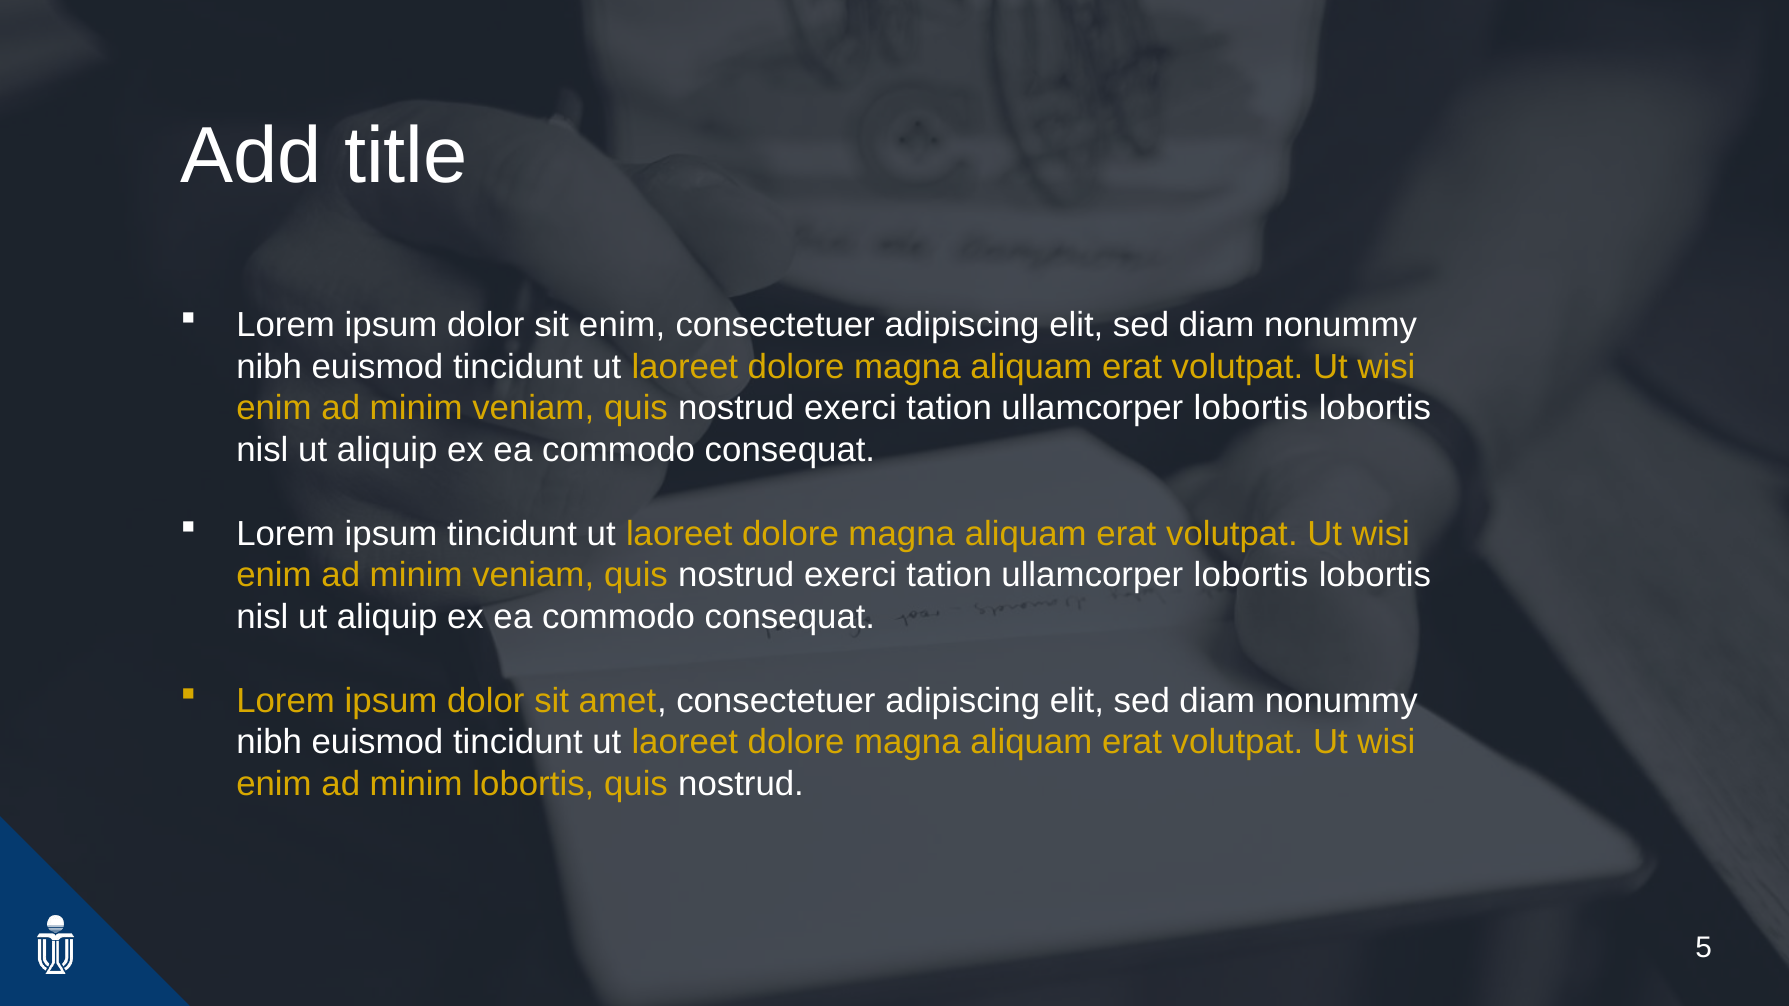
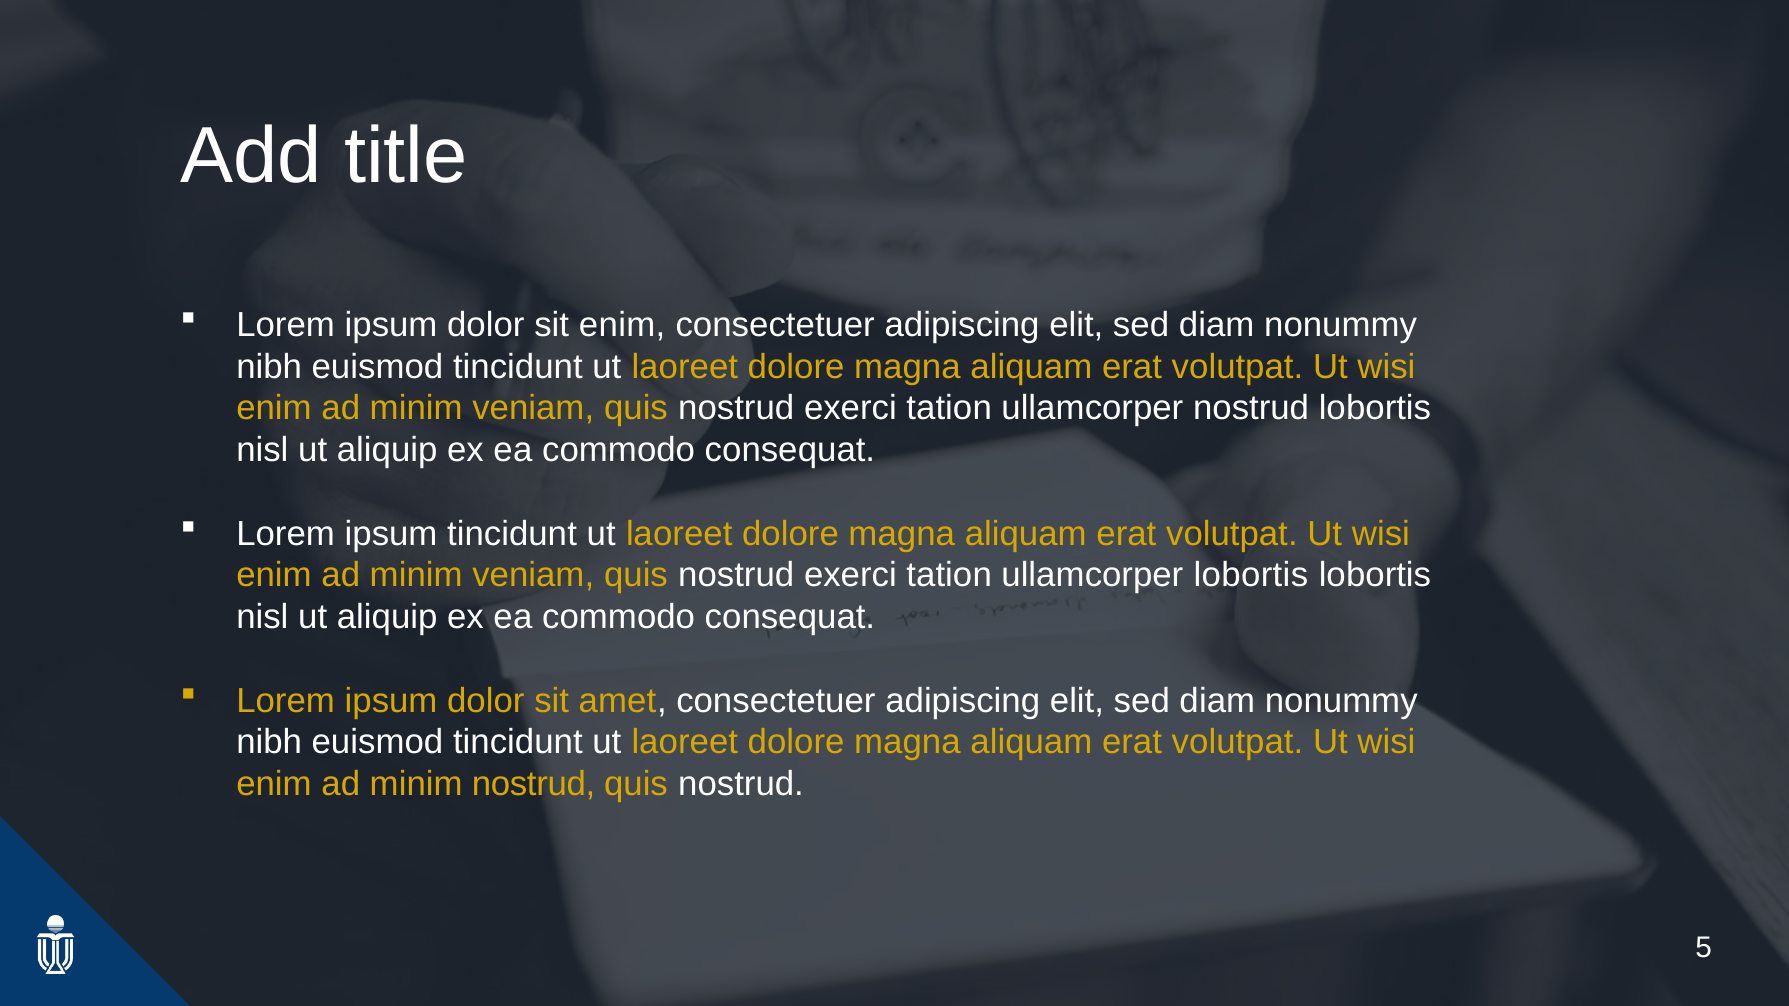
lobortis: lobortis -> nostrud (1251, 409)
minim lobortis: lobortis -> nostrud (534, 784)
